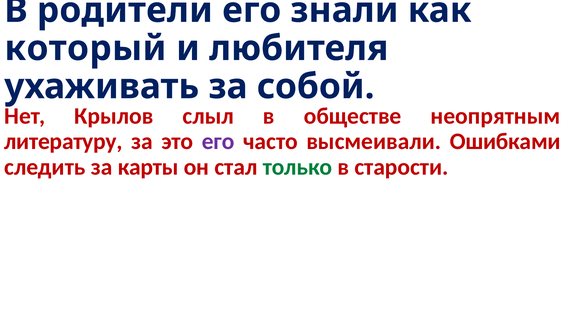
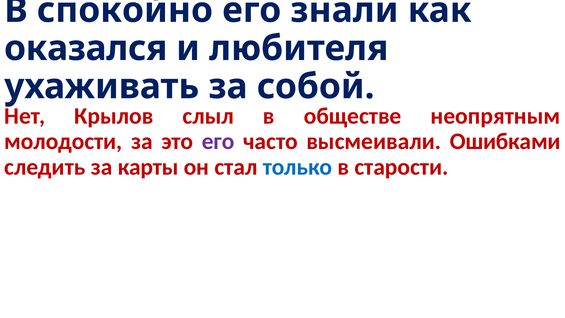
родители: родители -> спокойно (125, 10)
который: который -> оказался (86, 48)
литературу: литературу -> молодости (63, 141)
только colour: green -> blue (297, 167)
